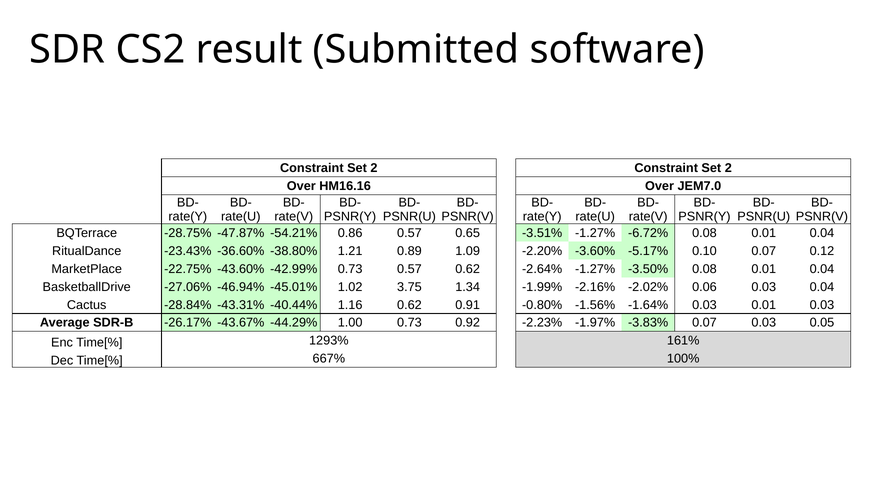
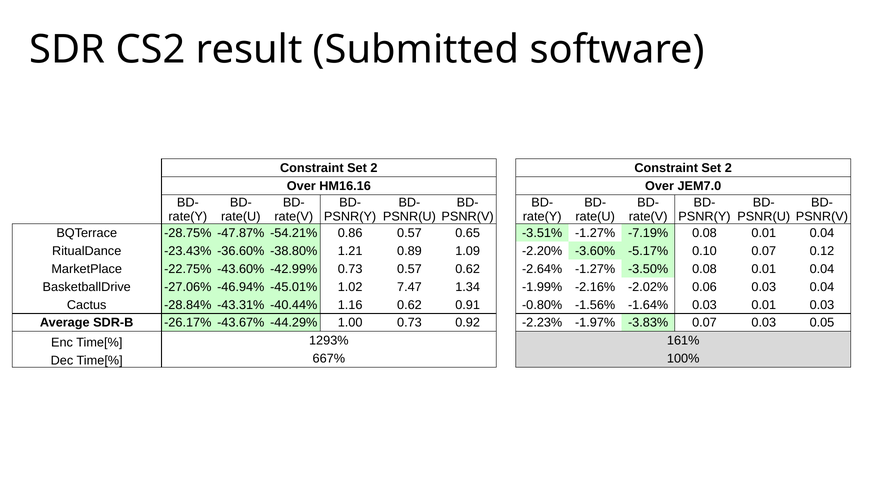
-6.72%: -6.72% -> -7.19% (648, 233)
3.75: 3.75 -> 7.47 (409, 287)
